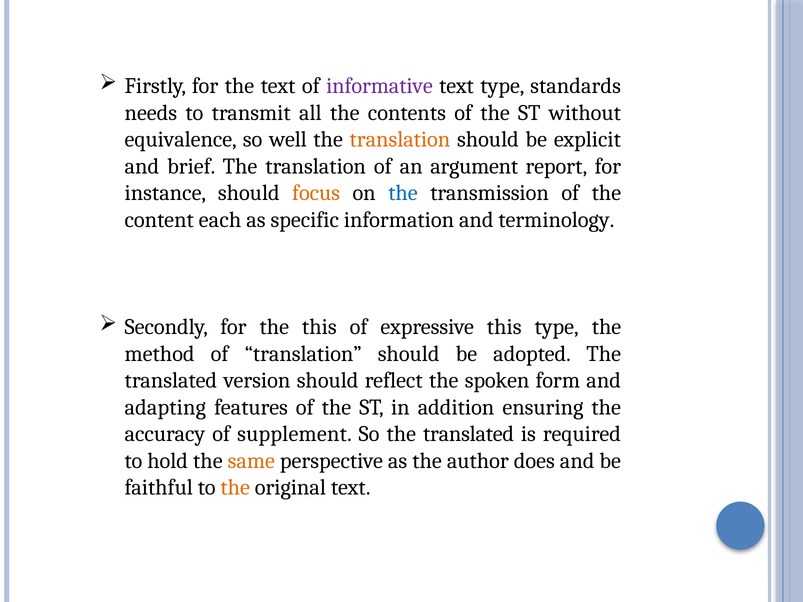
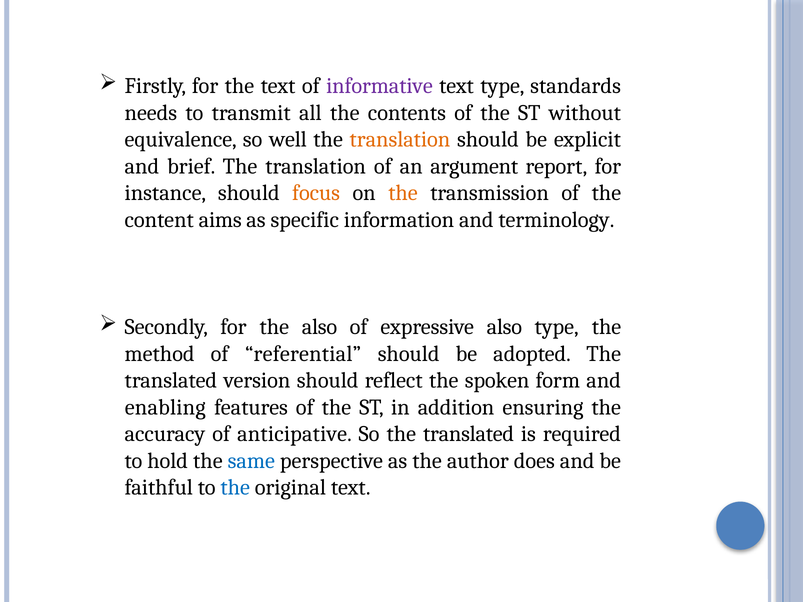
the colour: blue -> orange (403, 193)
each: each -> aims (220, 220)
the this: this -> also (319, 327)
expressive this: this -> also (504, 327)
of translation: translation -> referential (303, 354)
adapting: adapting -> enabling (165, 407)
supplement: supplement -> anticipative (294, 434)
same colour: orange -> blue (251, 461)
the colour: orange -> blue (235, 488)
